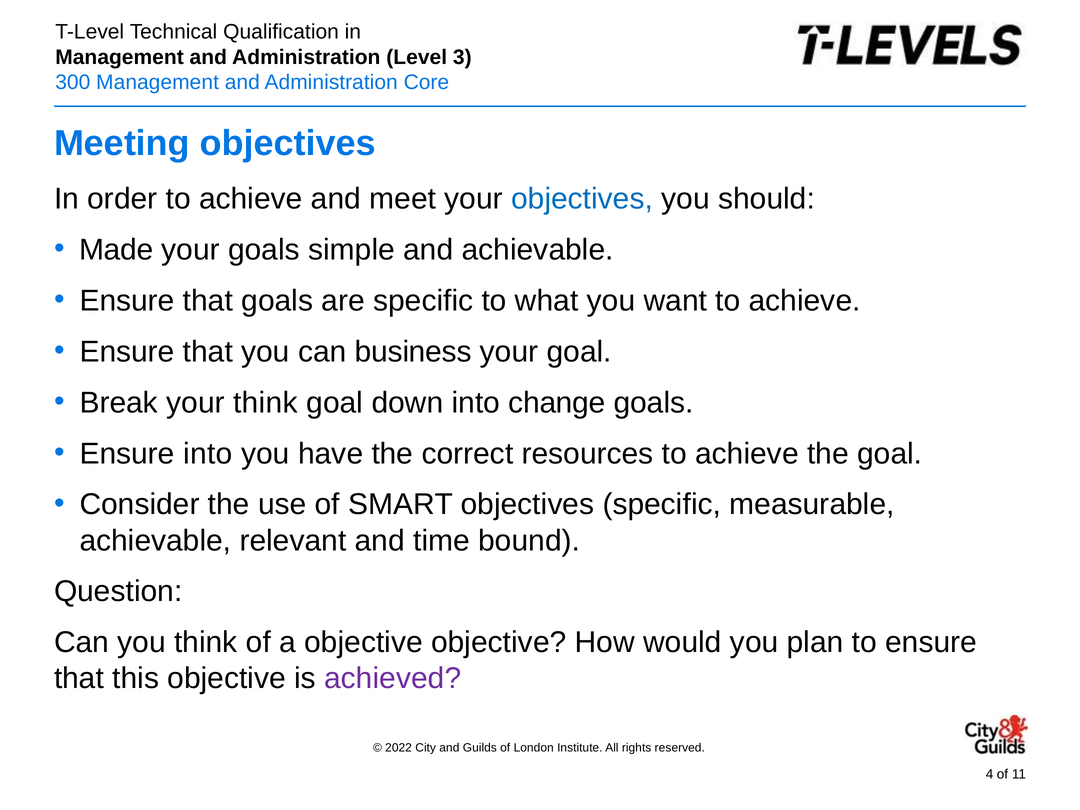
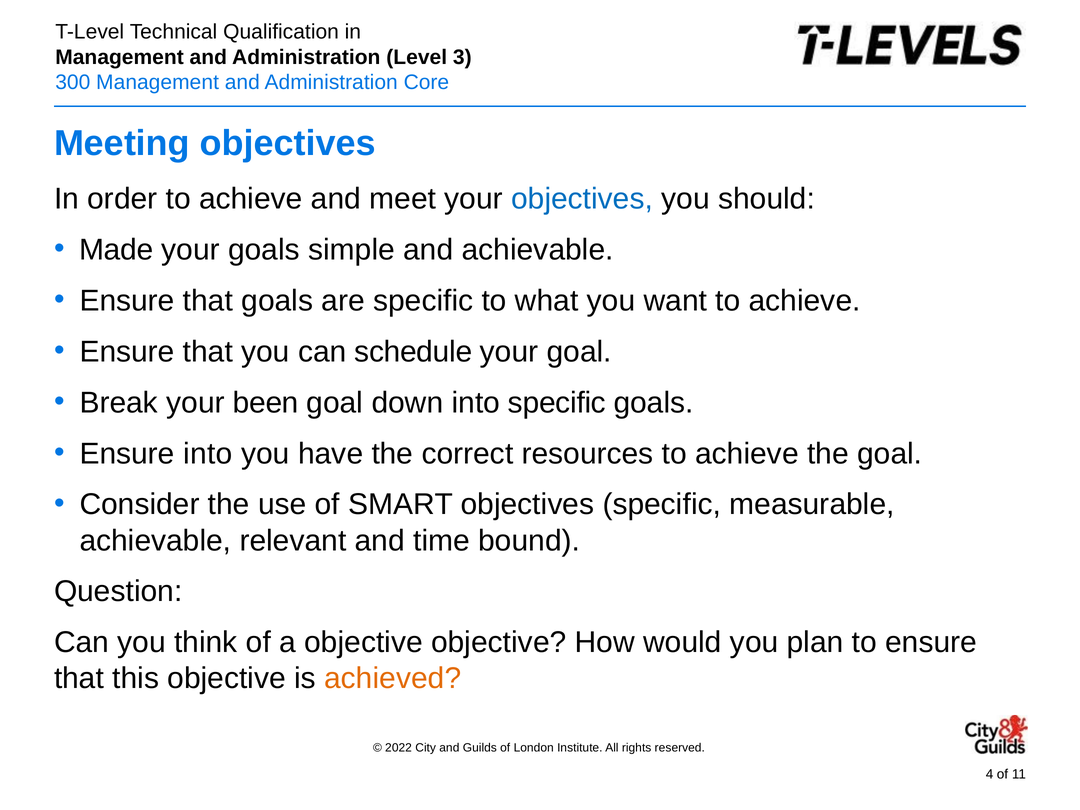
business: business -> schedule (413, 352)
your think: think -> been (266, 403)
into change: change -> specific (557, 403)
achieved colour: purple -> orange (393, 679)
